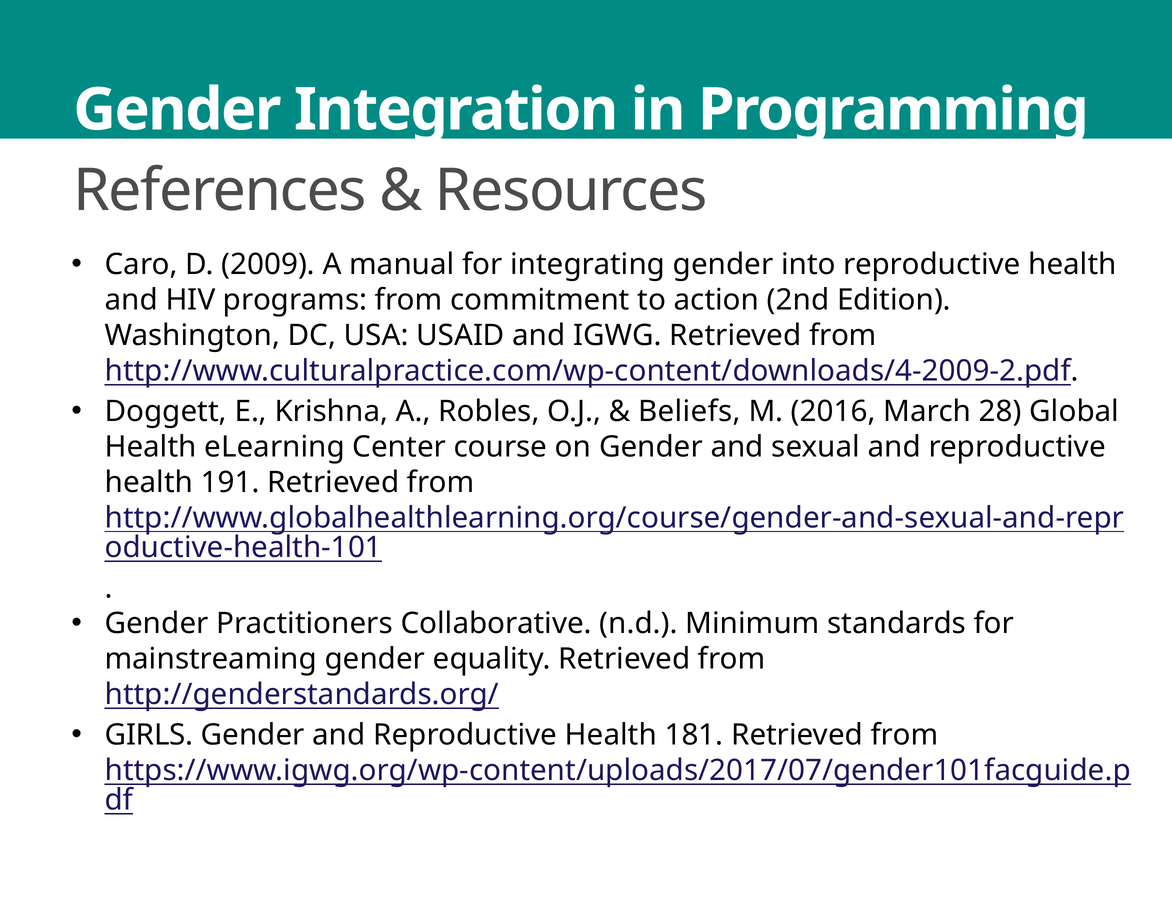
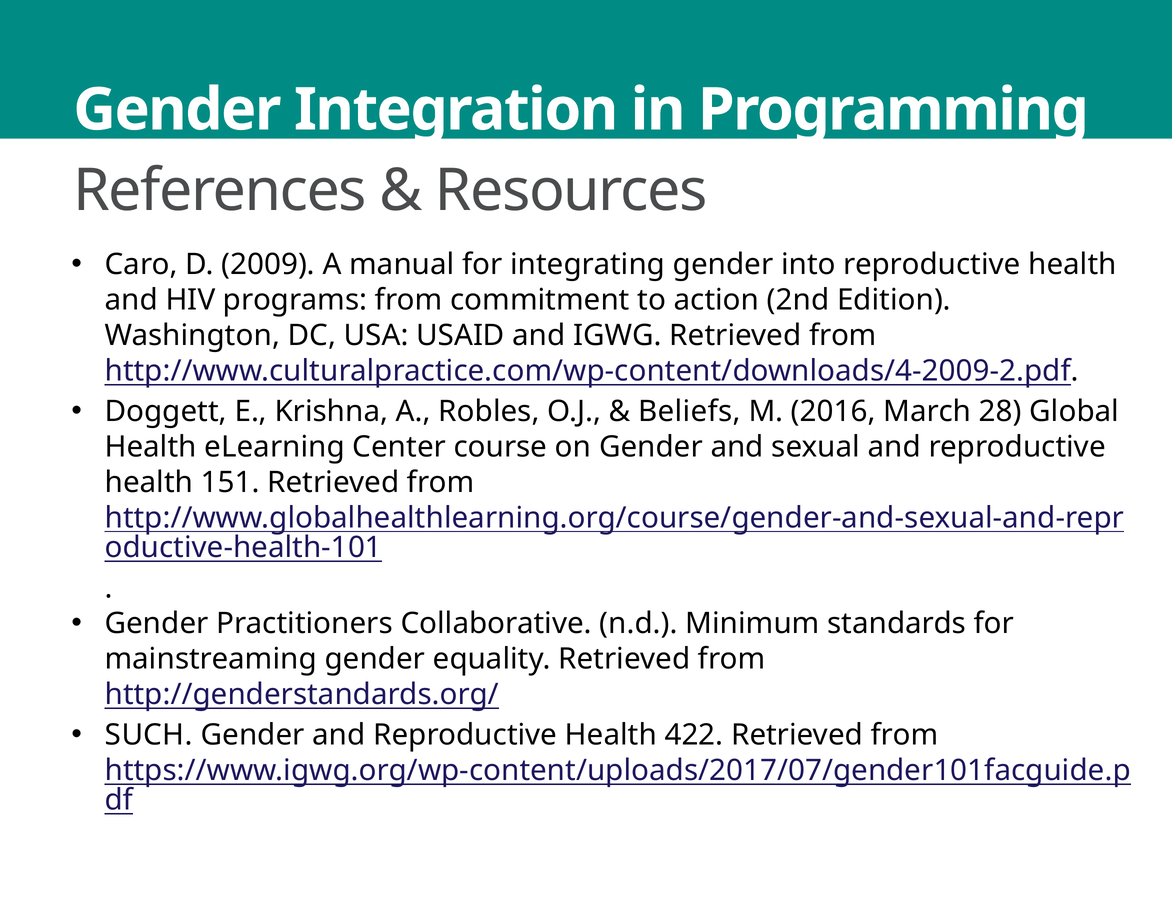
191: 191 -> 151 (230, 483)
GIRLS: GIRLS -> SUCH (149, 736)
181: 181 -> 422 (694, 736)
